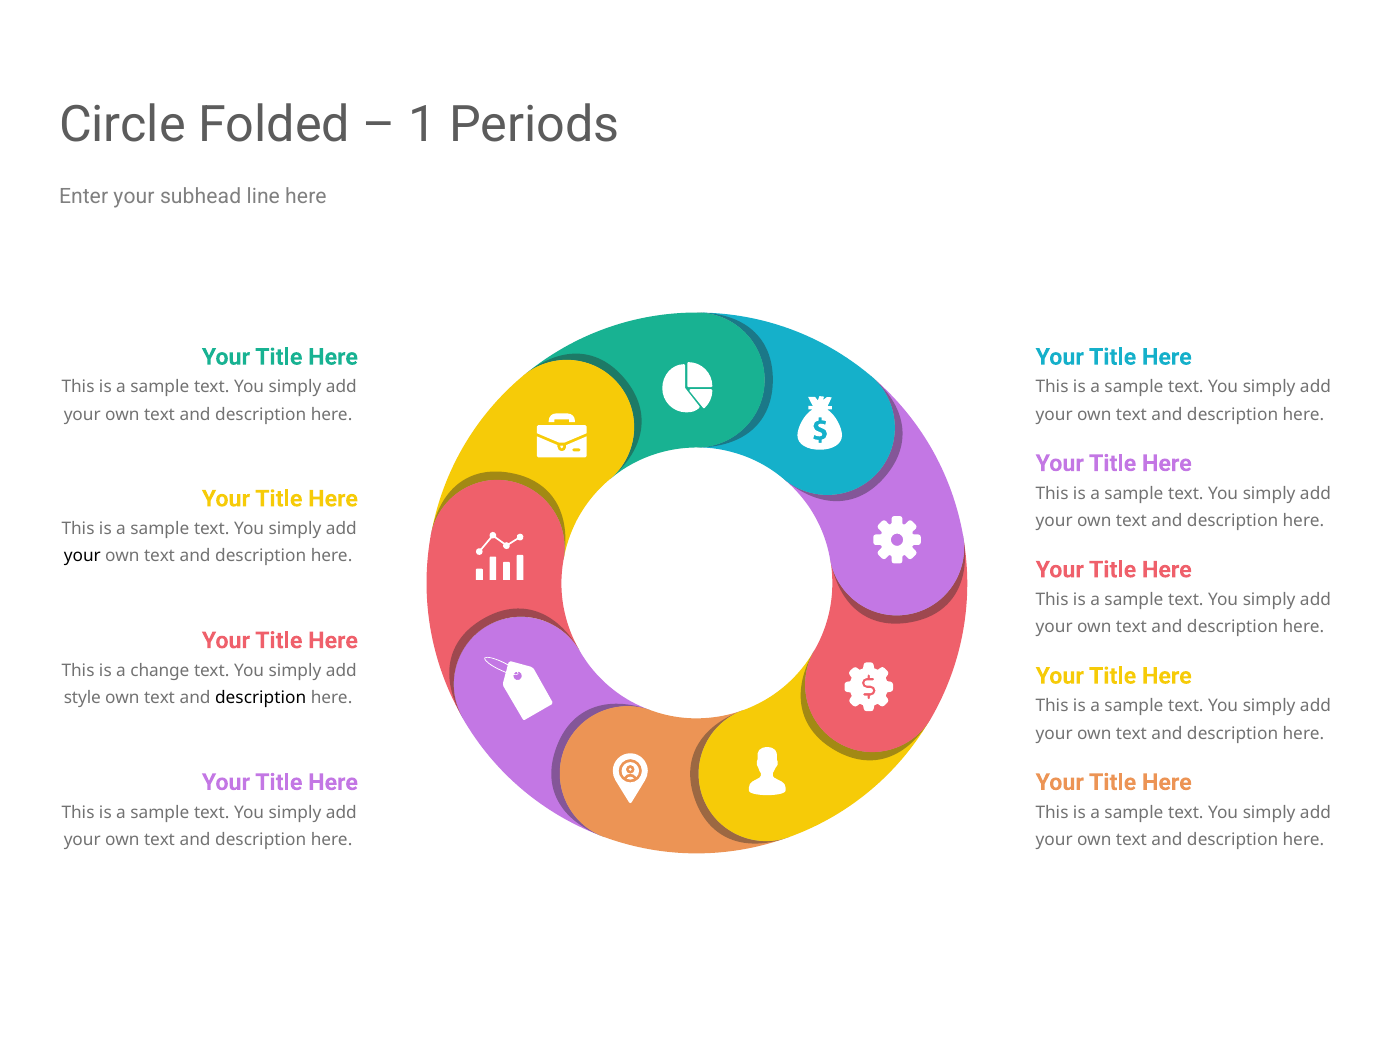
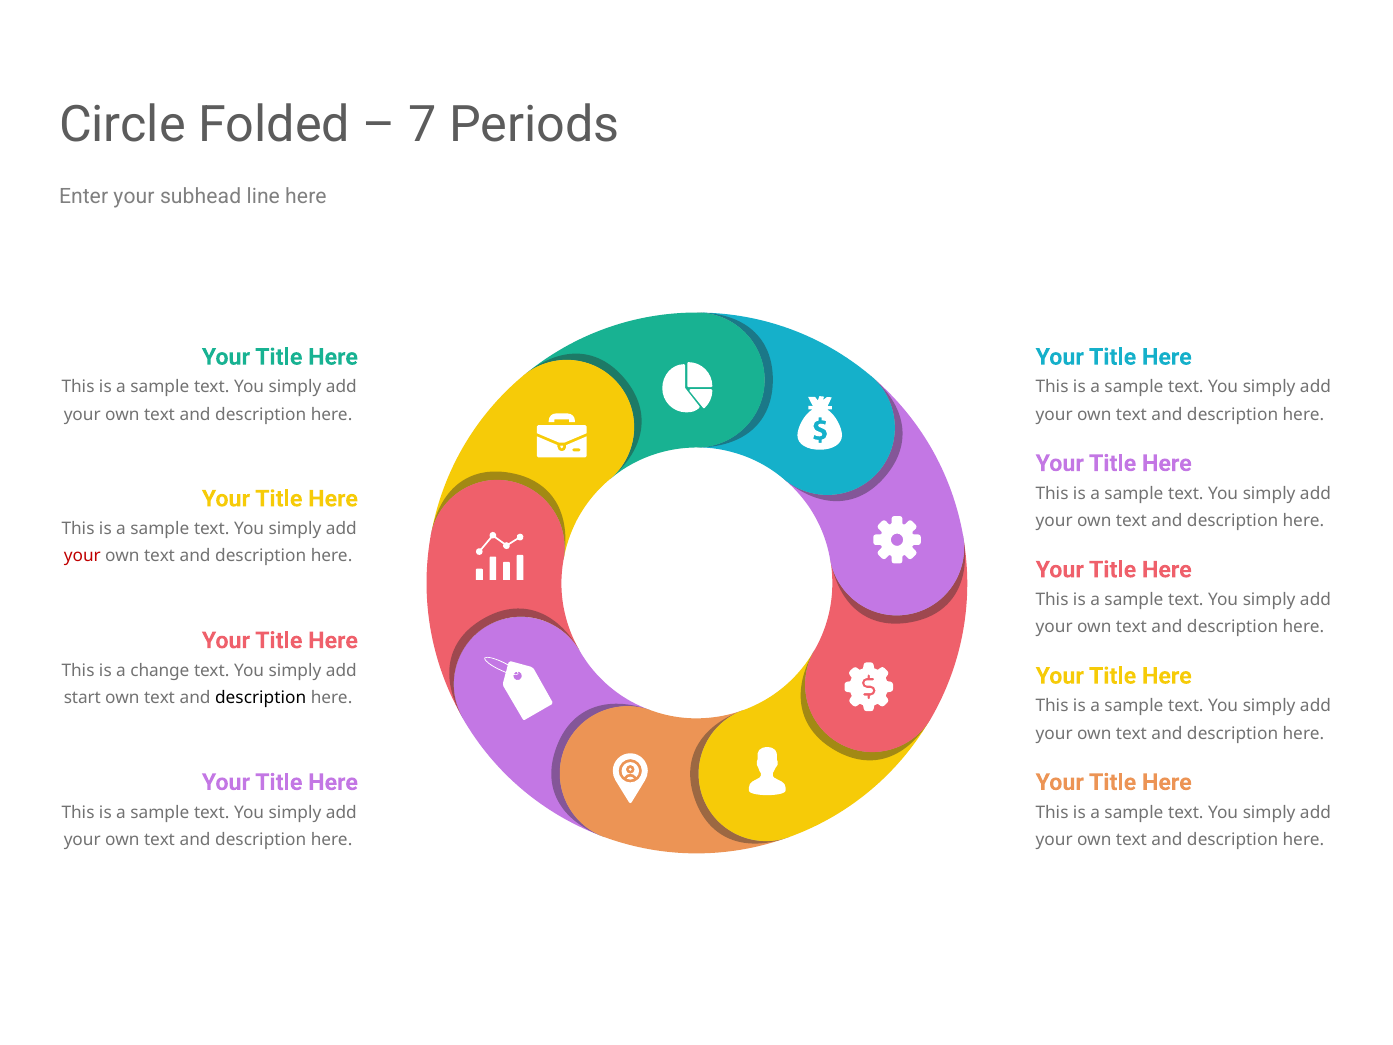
1: 1 -> 7 (423, 125)
your colour: black -> red (82, 556)
style: style -> start (82, 698)
